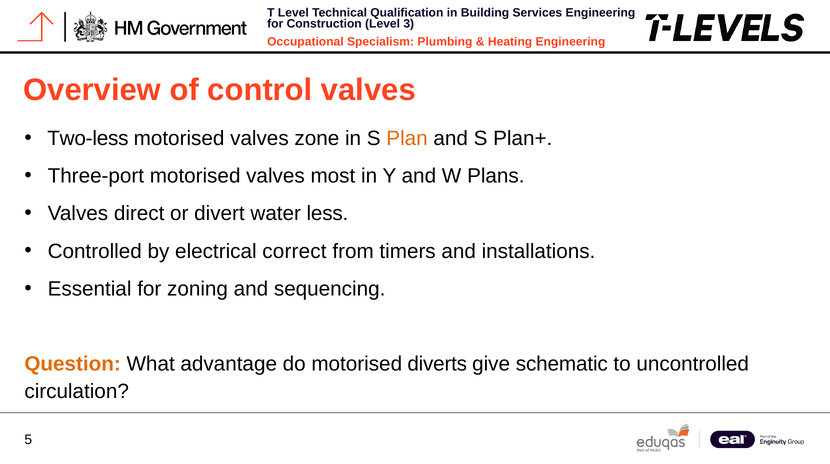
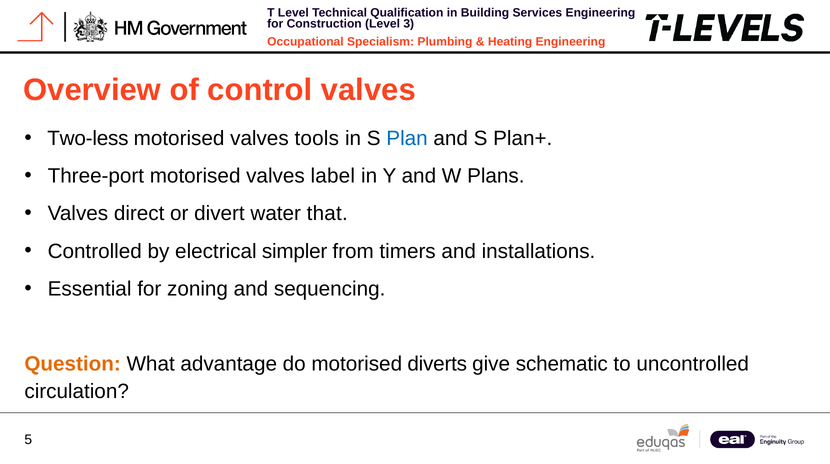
zone: zone -> tools (317, 138)
Plan colour: orange -> blue (407, 138)
most: most -> label (333, 176)
less: less -> that (327, 214)
correct: correct -> simpler (295, 251)
